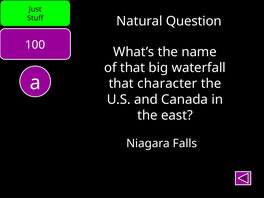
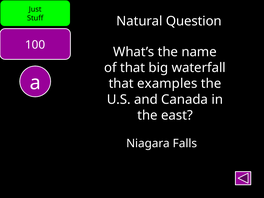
character: character -> examples (167, 84)
